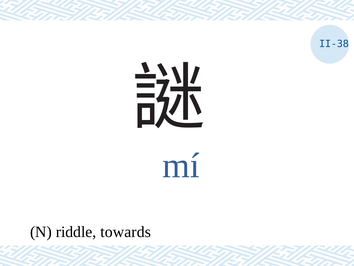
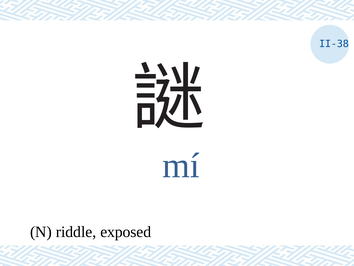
towards: towards -> exposed (126, 231)
